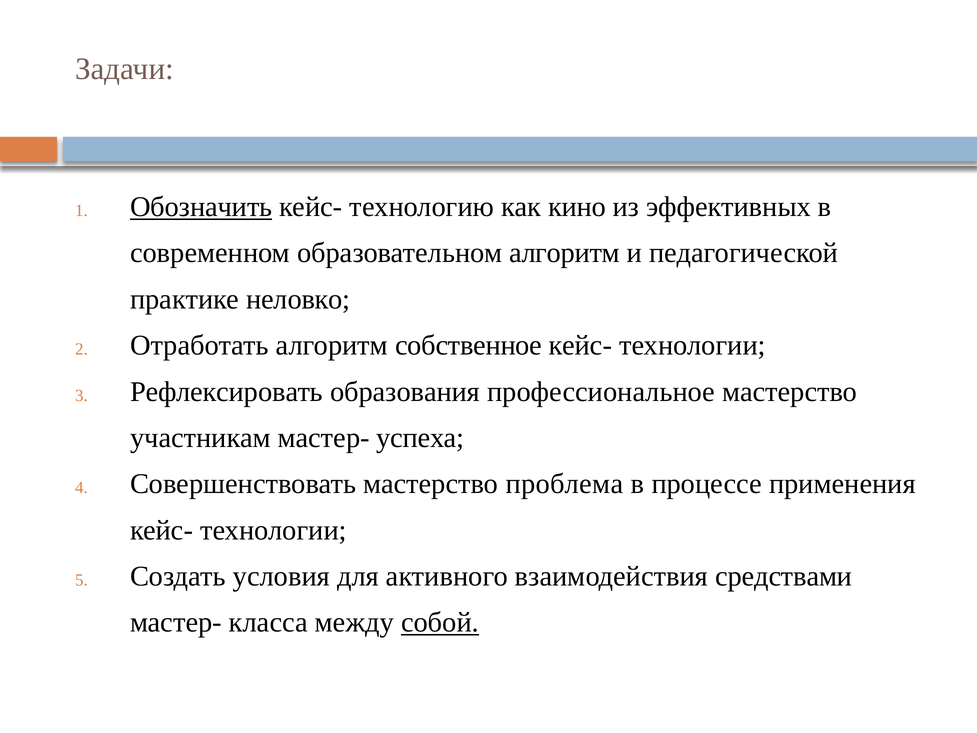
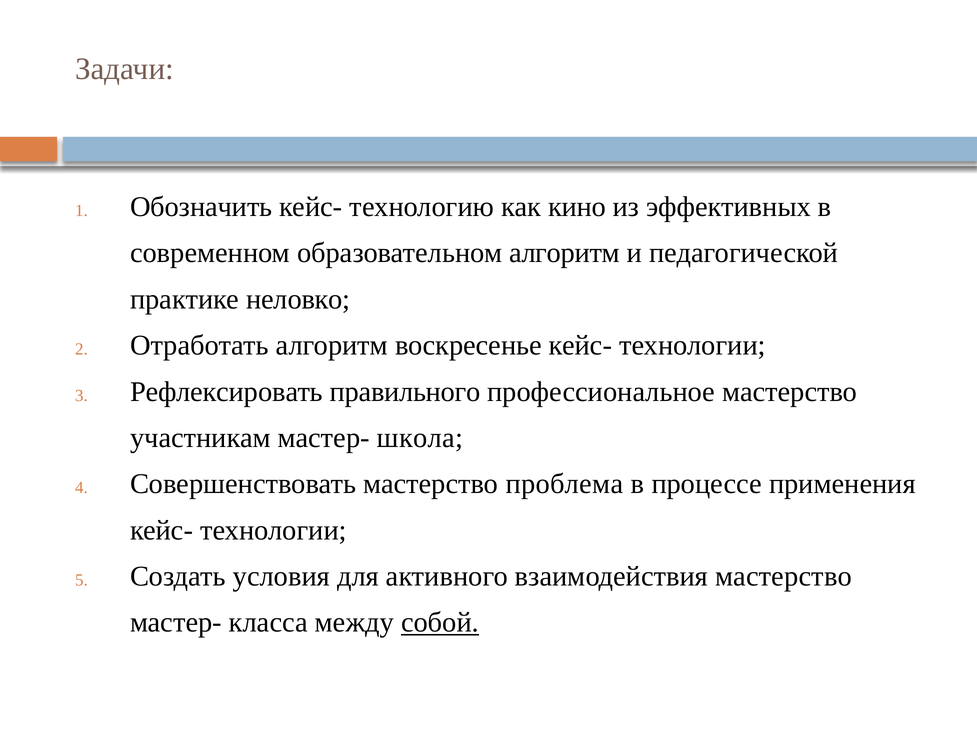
Обозначить underline: present -> none (201, 207)
собственное: собственное -> воскресенье (468, 345)
образования: образования -> правильного (405, 391)
успеха: успеха -> школа (420, 438)
взаимодействия средствами: средствами -> мастерство (783, 576)
